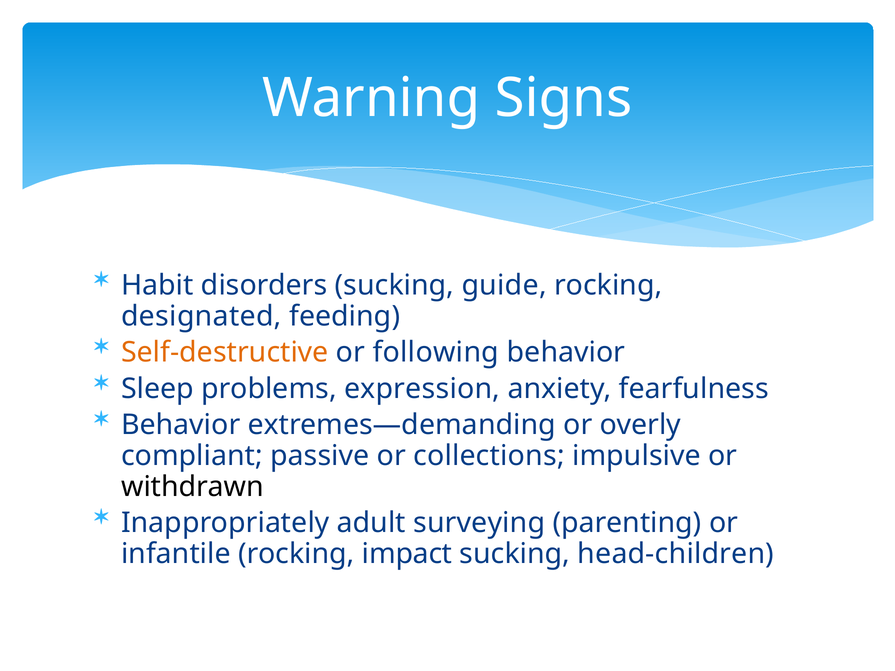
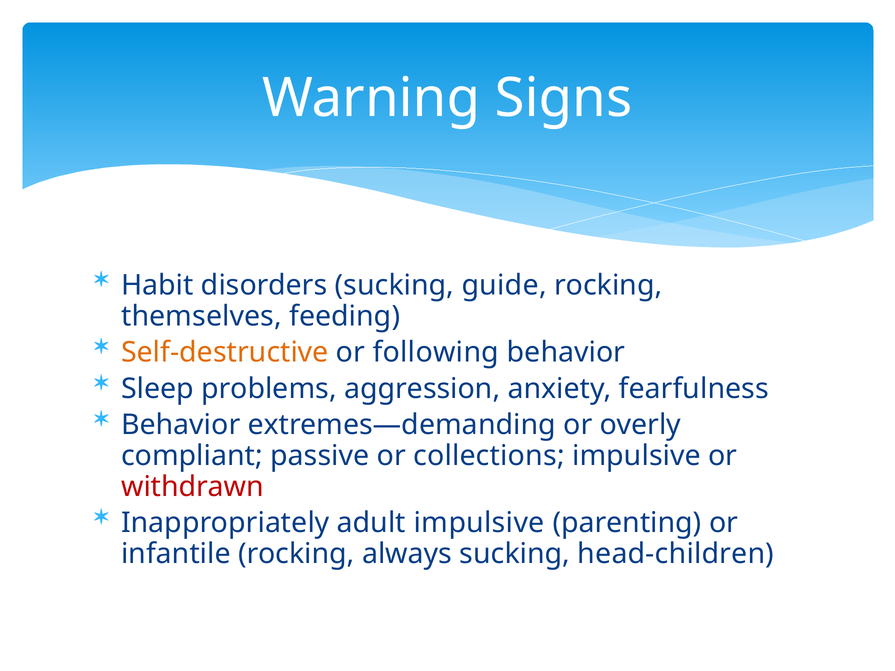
designated: designated -> themselves (201, 316)
expression: expression -> aggression (422, 389)
withdrawn colour: black -> red (193, 487)
adult surveying: surveying -> impulsive (479, 523)
impact: impact -> always (407, 554)
